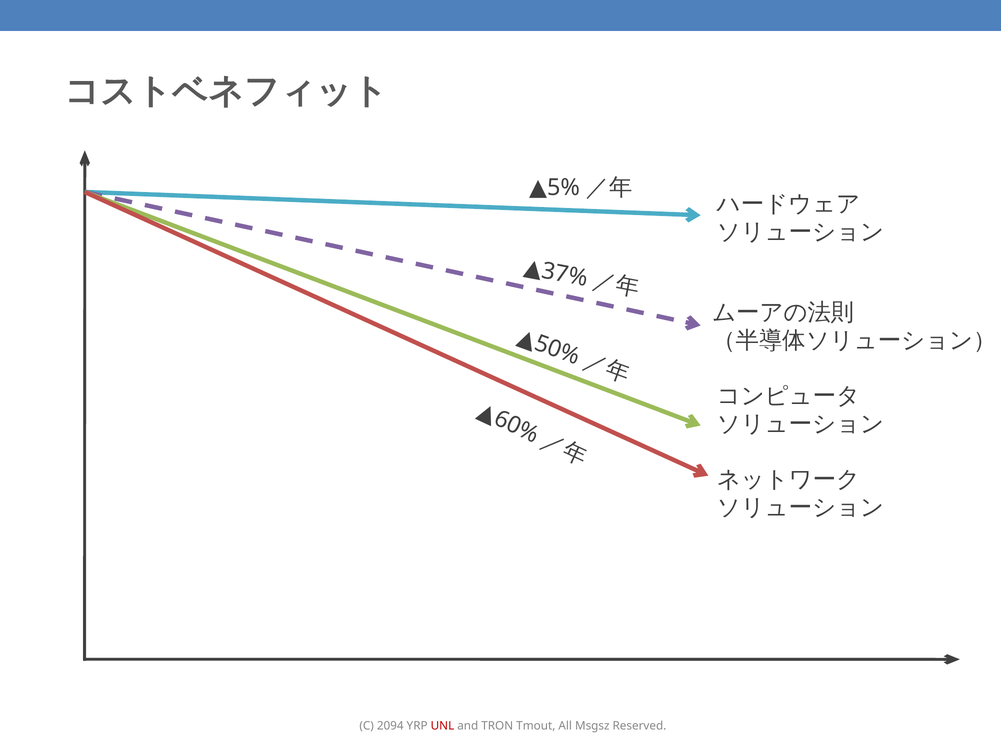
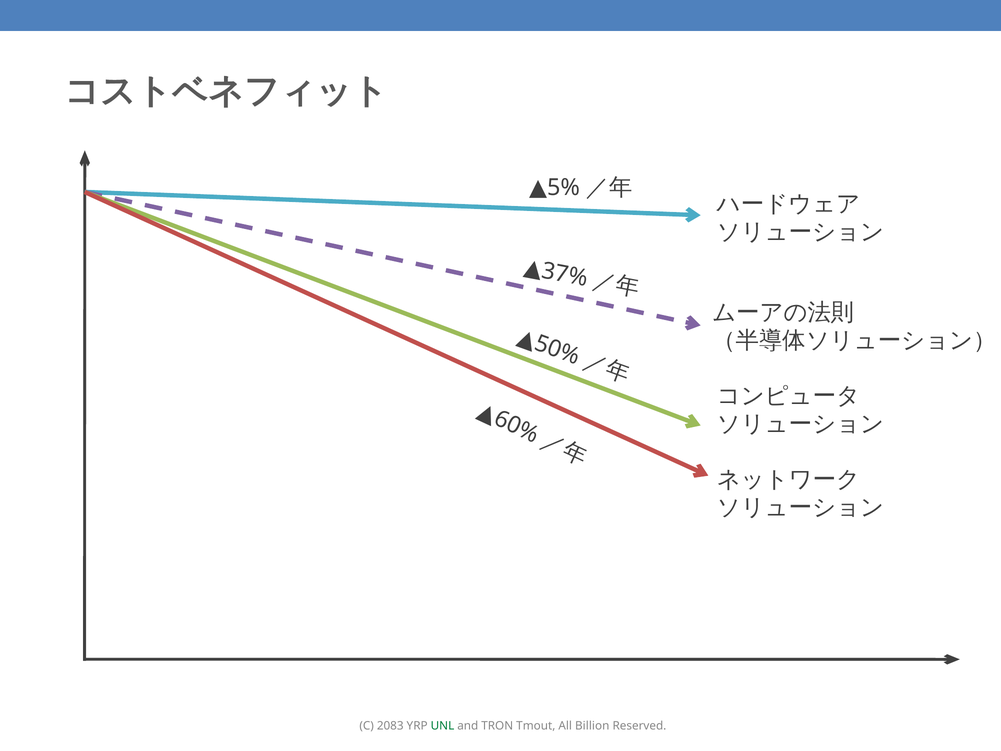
2094: 2094 -> 2083 (390, 726)
UNL colour: red -> green (442, 726)
Msgsz: Msgsz -> Billion (592, 726)
